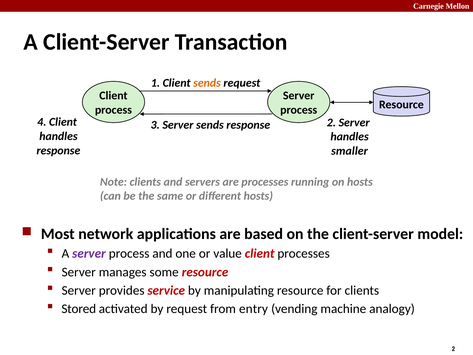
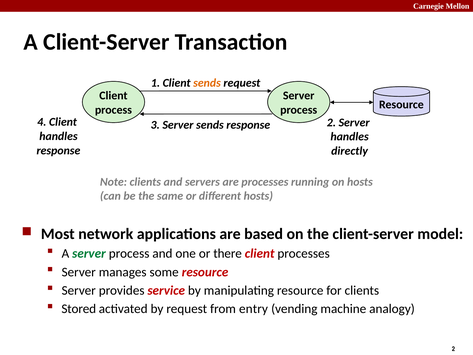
smaller: smaller -> directly (350, 151)
server colour: purple -> green (89, 253)
value: value -> there (228, 253)
